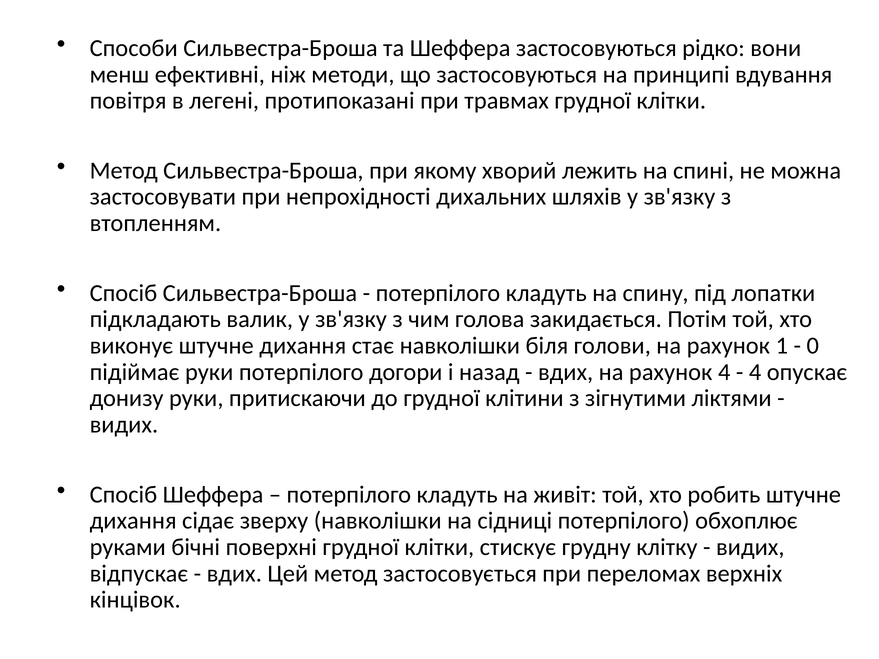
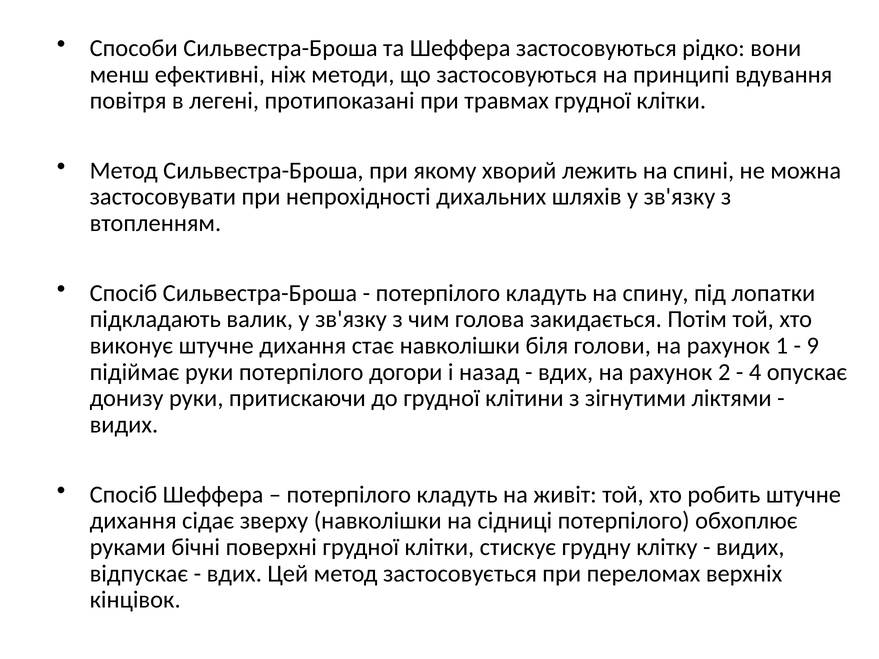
0: 0 -> 9 (813, 346)
рахунок 4: 4 -> 2 (724, 372)
